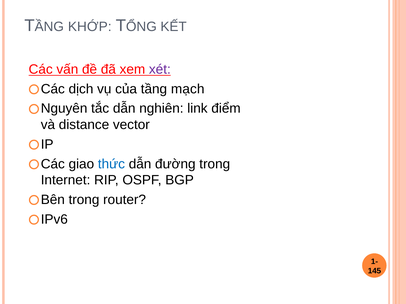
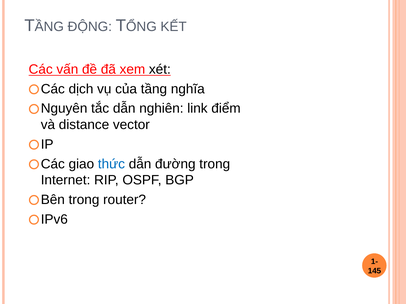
KHỚP: KHỚP -> ĐỘNG (90, 27)
xét colour: purple -> black (160, 69)
mạch: mạch -> nghĩa (188, 89)
